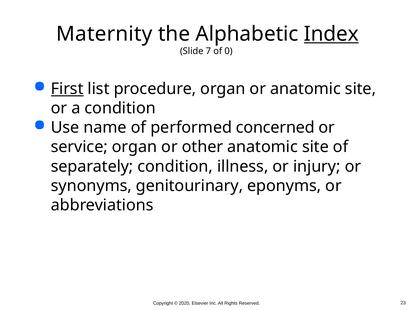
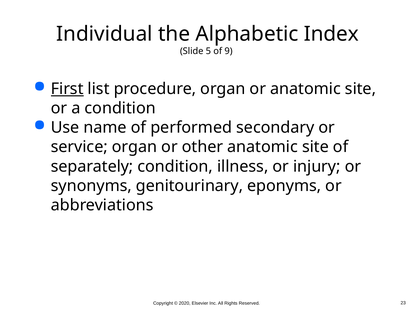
Maternity: Maternity -> Individual (104, 34)
Index underline: present -> none (331, 34)
7: 7 -> 5 (208, 51)
0: 0 -> 9 (229, 51)
concerned: concerned -> secondary (275, 128)
